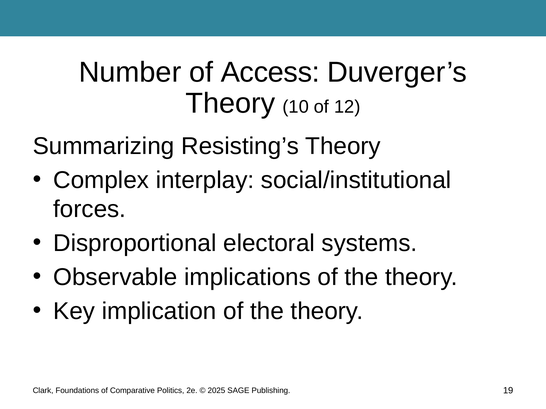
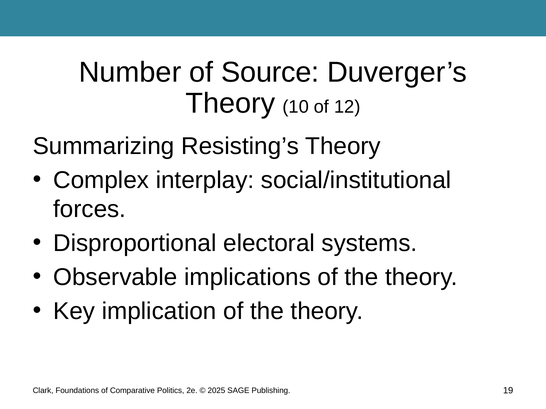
Access: Access -> Source (270, 72)
